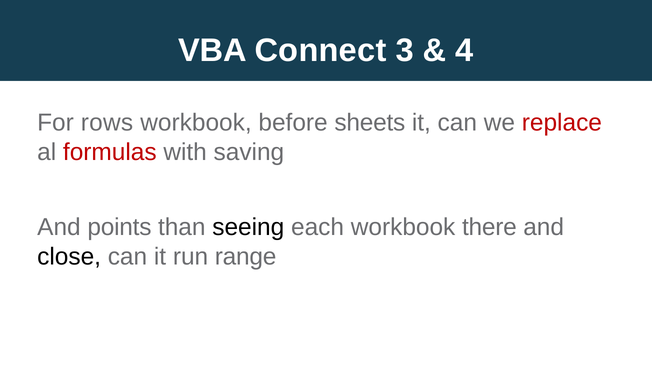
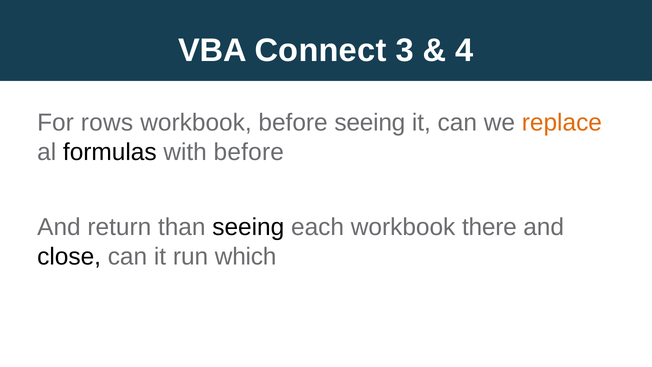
before sheets: sheets -> seeing (370, 123)
replace colour: red -> orange (562, 123)
formulas colour: red -> black (110, 152)
with saving: saving -> before (249, 152)
points: points -> return (119, 227)
range: range -> which (246, 256)
